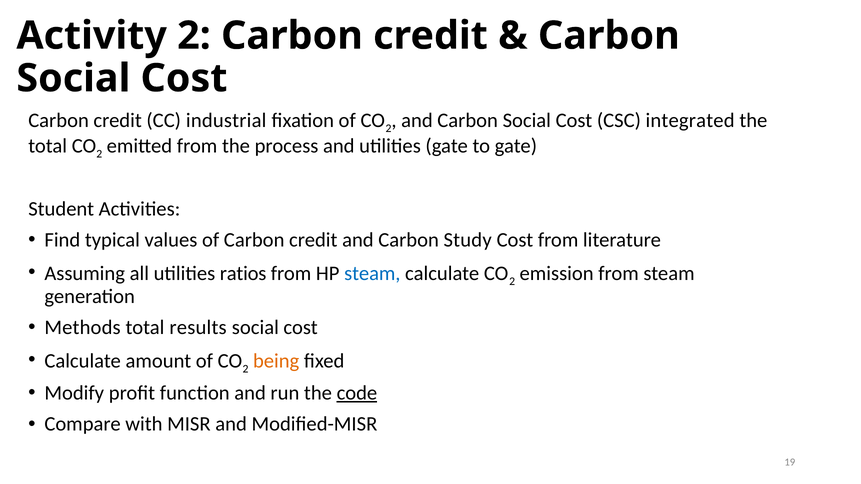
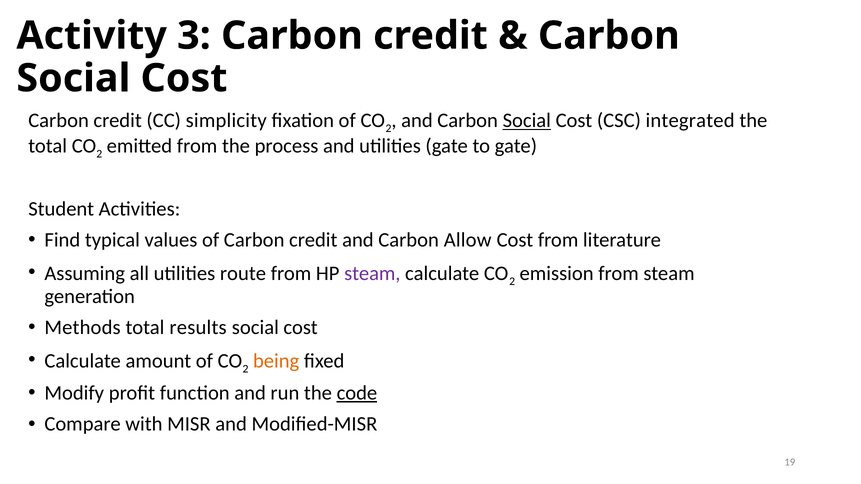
Activity 2: 2 -> 3 (194, 36)
industrial: industrial -> simplicity (226, 121)
Social underline: none -> present (527, 121)
Study: Study -> Allow (468, 240)
ratios: ratios -> route (243, 274)
steam colour: blue -> purple (372, 274)
